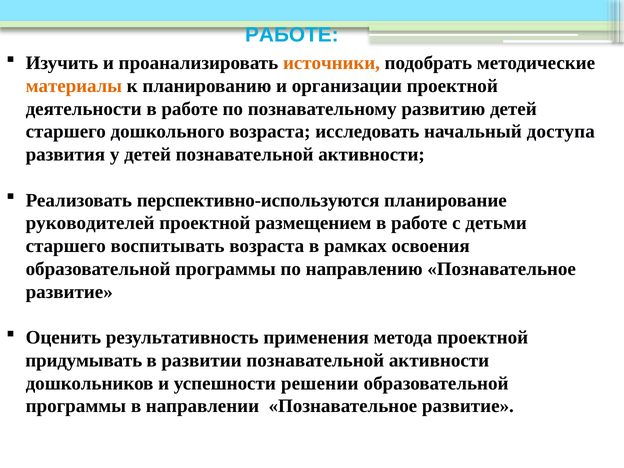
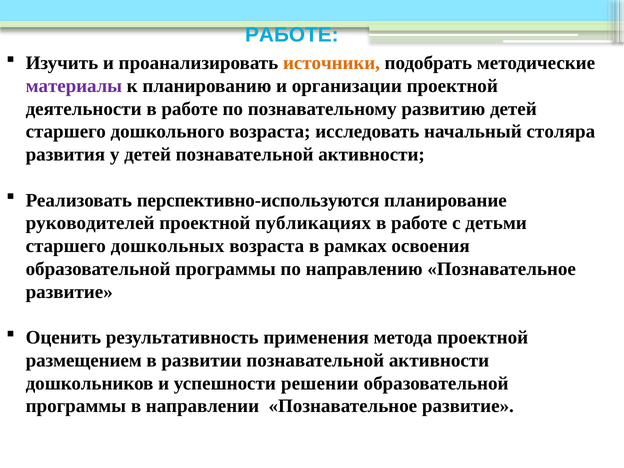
материалы colour: orange -> purple (74, 86)
доступа: доступа -> столяра (561, 132)
размещением: размещением -> публикациях (313, 223)
воспитывать: воспитывать -> дошкольных (168, 246)
придумывать: придумывать -> размещением (84, 360)
